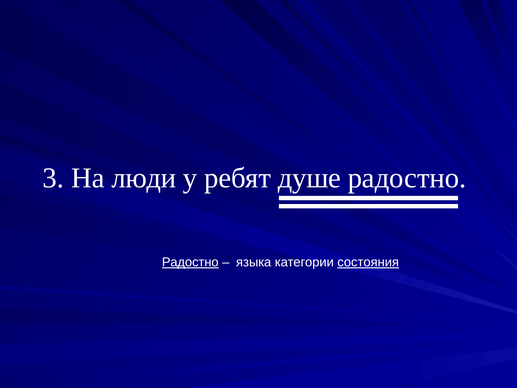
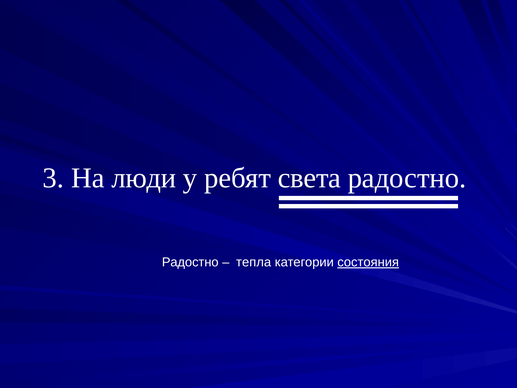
душе: душе -> света (309, 178)
Радостно underline: present -> none (190, 262)
языка: языка -> тепла (254, 262)
